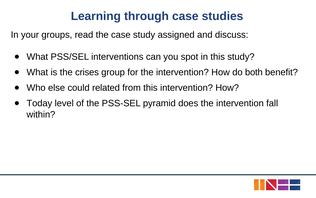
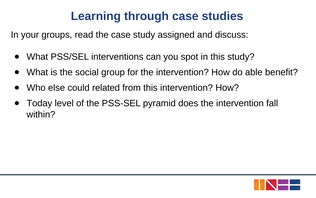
crises: crises -> social (87, 72)
both: both -> able (254, 72)
